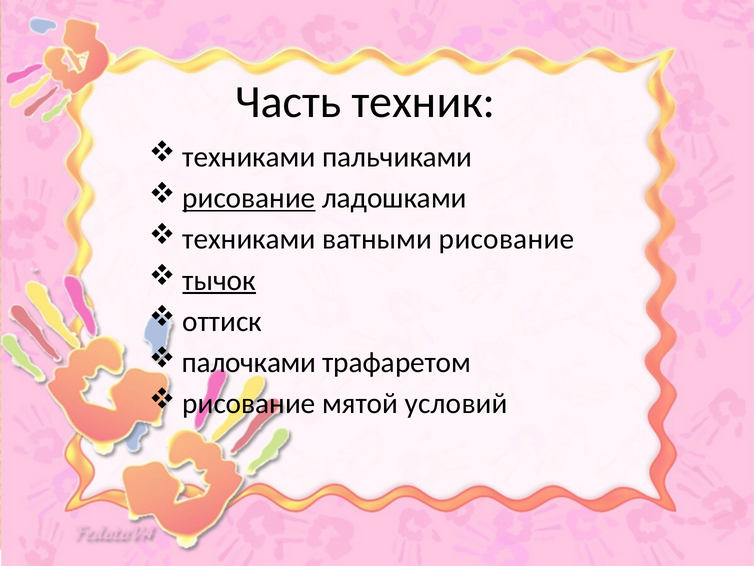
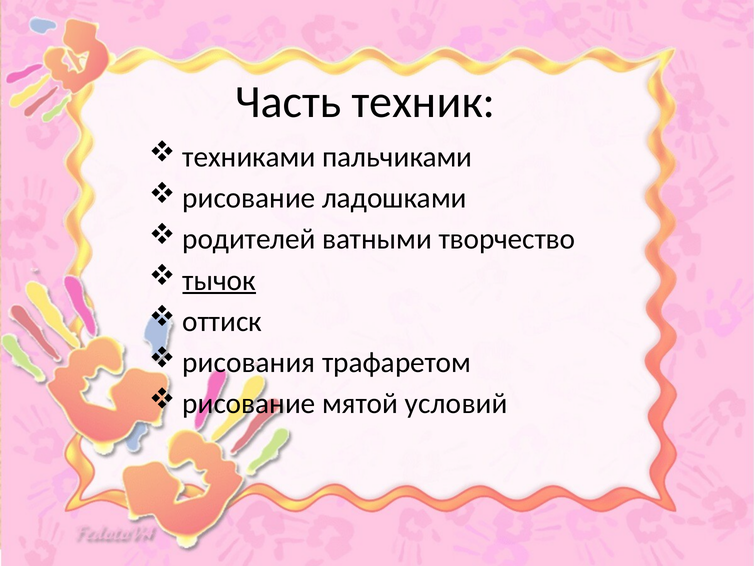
рисование underline: present -> none (249, 198)
техниками: техниками -> родителей (249, 239)
ватными рисование: рисование -> творчество (507, 239)
палочками: палочками -> рисования (249, 362)
